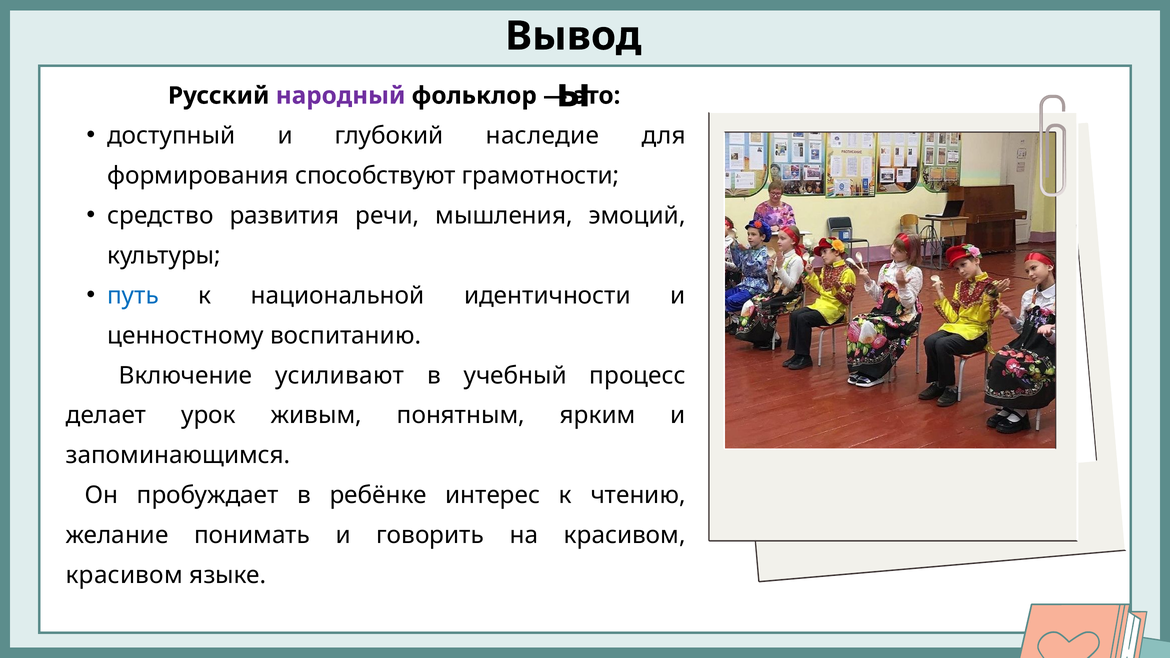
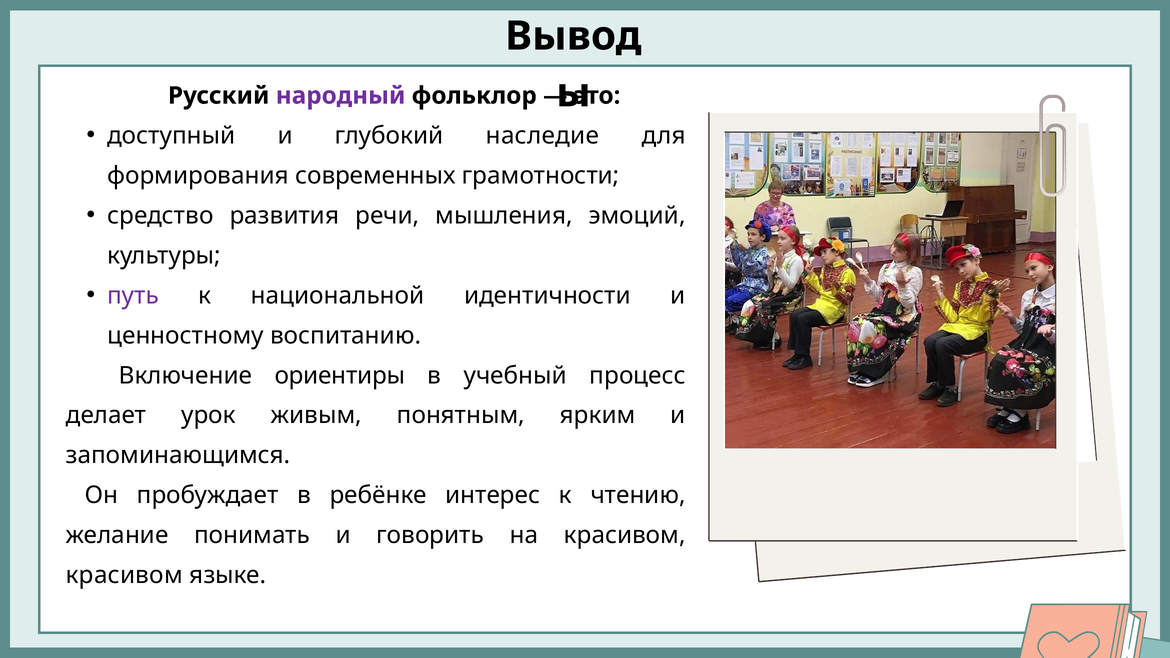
способствуют: способствуют -> современных (375, 176)
путь colour: blue -> purple (133, 296)
усиливают: усиливают -> ориентиры (340, 376)
